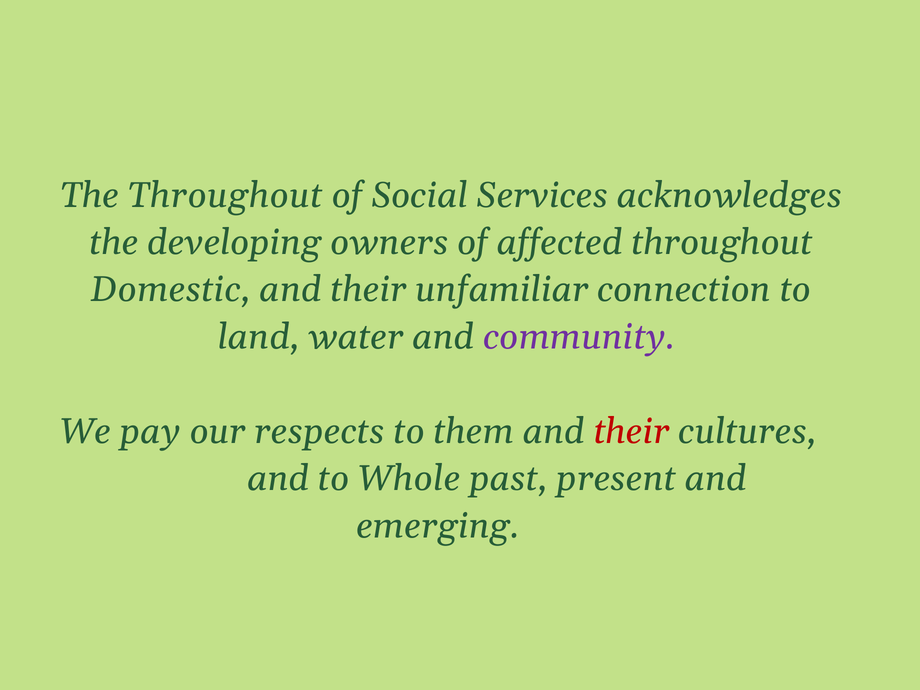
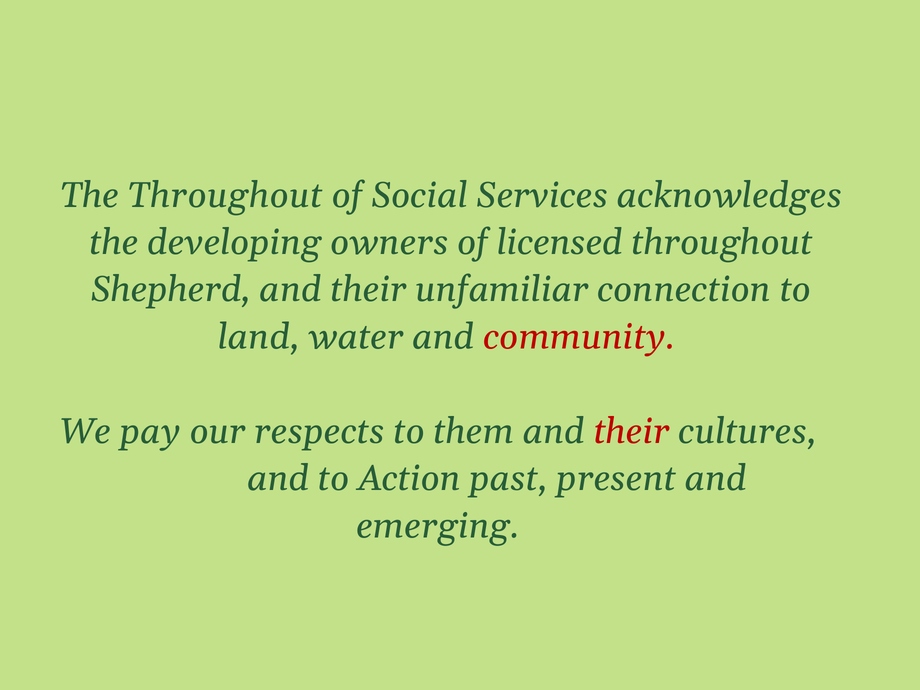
affected: affected -> licensed (560, 242)
Domestic: Domestic -> Shepherd (171, 290)
community colour: purple -> red (579, 337)
Whole: Whole -> Action (409, 479)
